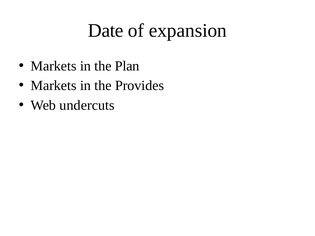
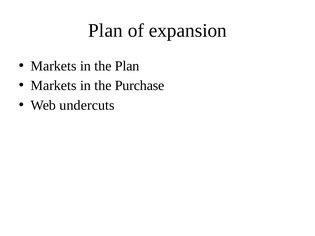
Date: Date -> Plan (105, 30)
Provides: Provides -> Purchase (140, 86)
